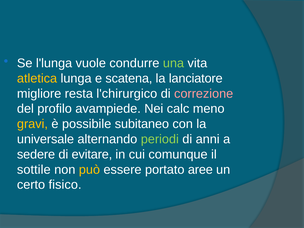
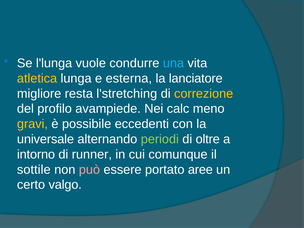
una colour: light green -> light blue (173, 63)
scatena: scatena -> esterna (129, 78)
l'chirurgico: l'chirurgico -> l'stretching (127, 94)
correzione colour: pink -> yellow (204, 94)
subitaneo: subitaneo -> eccedenti (142, 124)
anni: anni -> oltre (208, 139)
sedere: sedere -> intorno (36, 154)
evitare: evitare -> runner (92, 154)
può colour: yellow -> pink (89, 170)
fisico: fisico -> valgo (65, 185)
